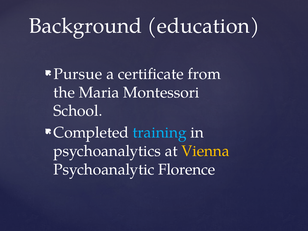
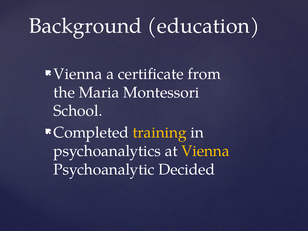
Pursue: Pursue -> Vienna (78, 74)
training colour: light blue -> yellow (160, 132)
Florence: Florence -> Decided (187, 169)
